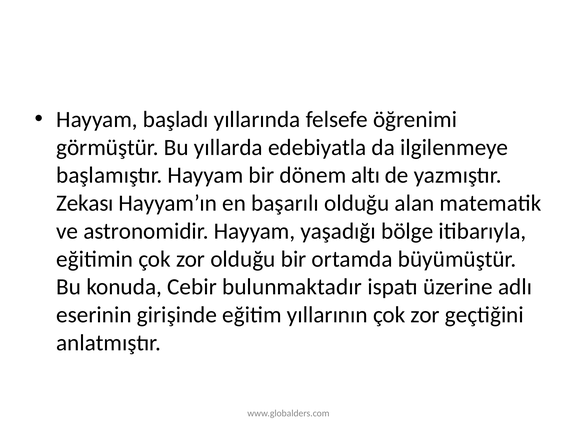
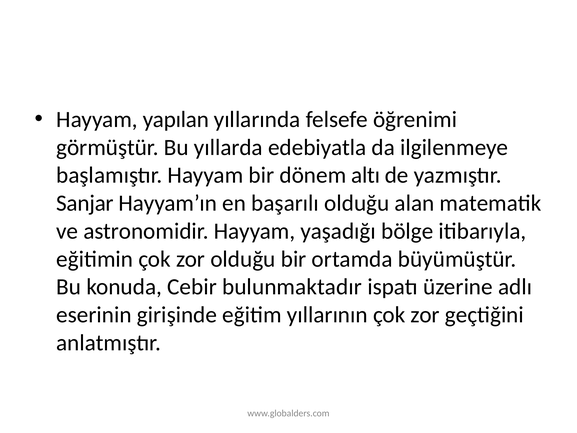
başladı: başladı -> yapılan (176, 119)
Zekası: Zekası -> Sanjar (85, 203)
